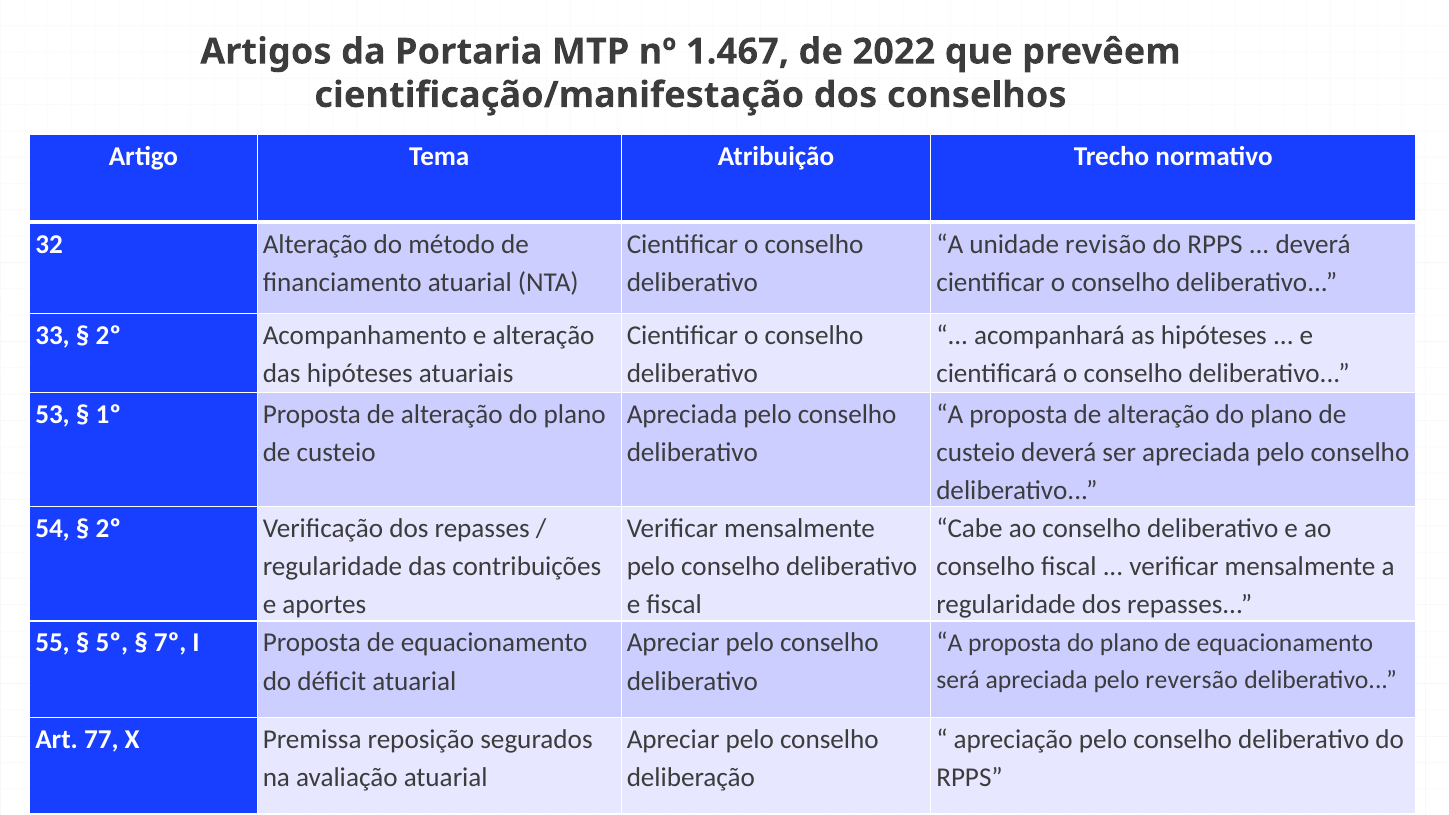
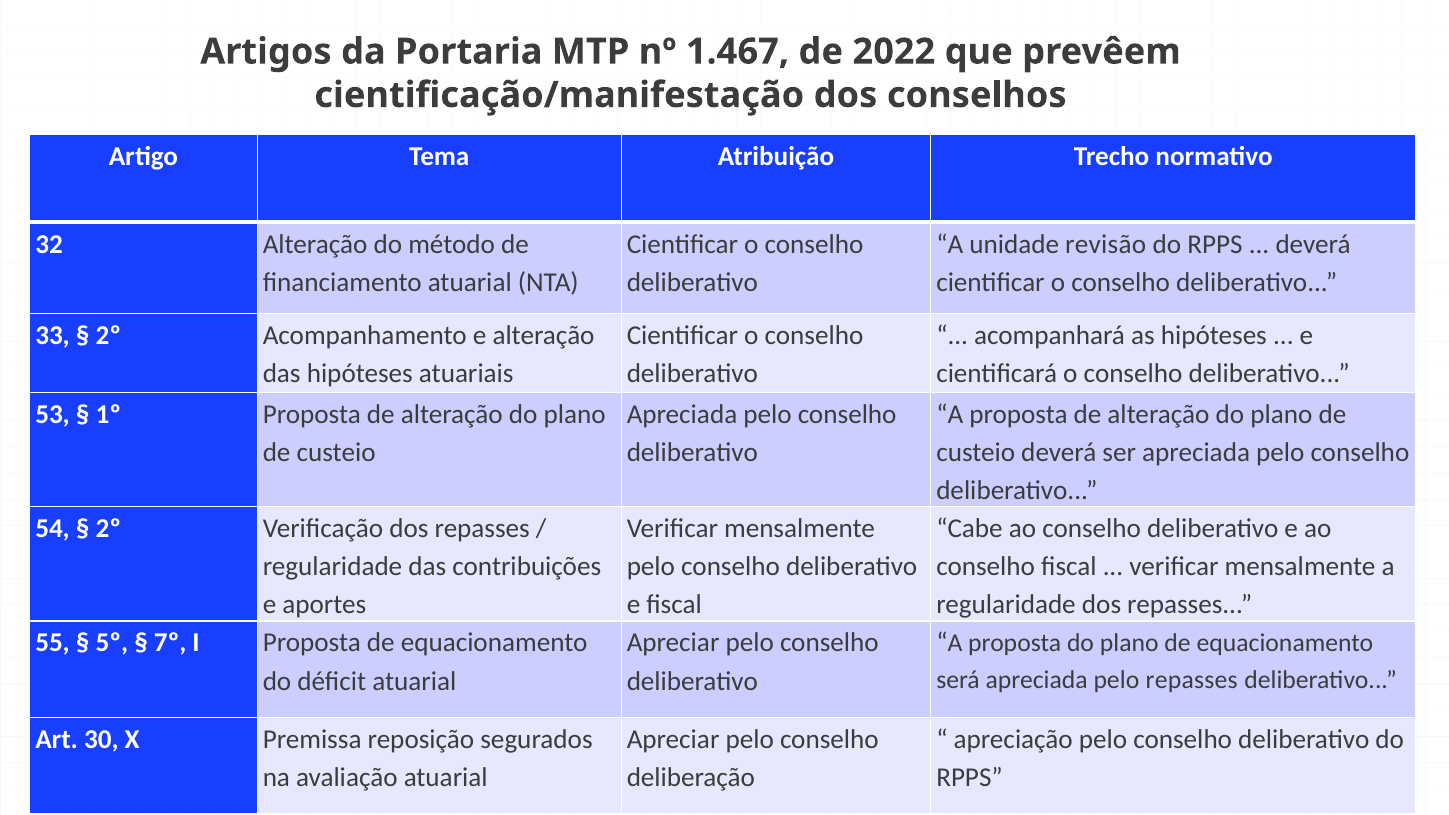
pelo reversão: reversão -> repasses (1192, 680)
77: 77 -> 30 (101, 739)
